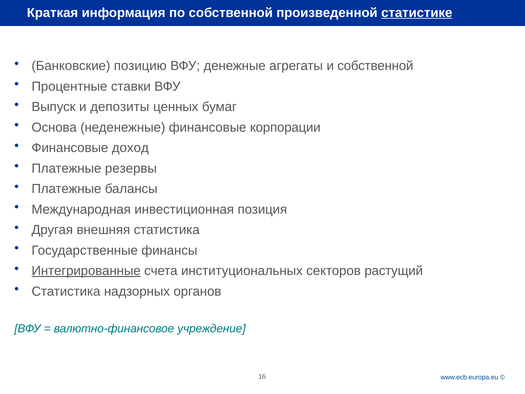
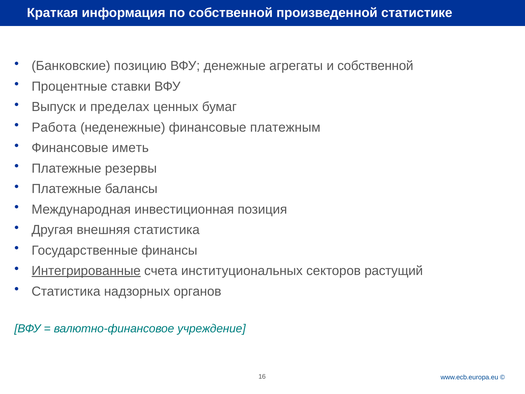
статистике underline: present -> none (417, 13)
депозиты: депозиты -> пределах (120, 107)
Основа: Основа -> Работа (54, 127)
корпорации: корпорации -> платежным (285, 127)
доход: доход -> иметь (130, 148)
